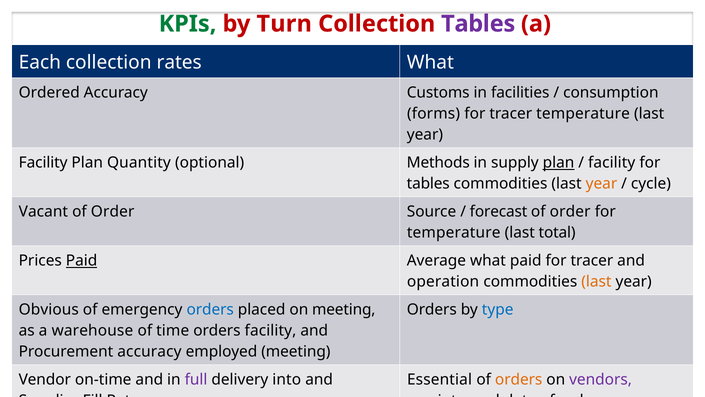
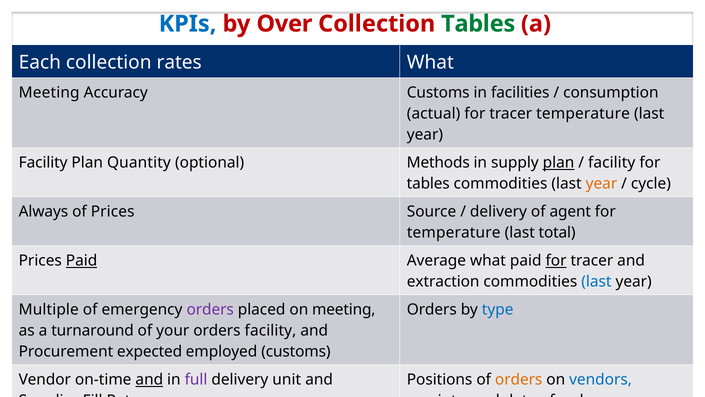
KPIs colour: green -> blue (188, 24)
Turn: Turn -> Over (284, 24)
Tables colour: purple -> green (478, 24)
Ordered: Ordered -> Meeting (49, 93)
forms: forms -> actual (434, 114)
Vacant: Vacant -> Always (43, 212)
Order: Order -> Prices (113, 212)
forecast: forecast -> delivery (498, 212)
order: order -> agent (570, 212)
for underline: none -> present (556, 261)
operation: operation -> extraction (443, 281)
last colour: orange -> blue (596, 281)
Obvious: Obvious -> Multiple (49, 309)
orders colour: blue -> purple (210, 309)
warehouse: warehouse -> turnaround (93, 330)
time: time -> your (173, 330)
Procurement accuracy: accuracy -> expected (150, 351)
employed meeting: meeting -> customs (296, 351)
and underline: none -> present (149, 379)
into: into -> unit (287, 379)
Essential: Essential -> Positions (440, 379)
vendors colour: purple -> blue (601, 379)
